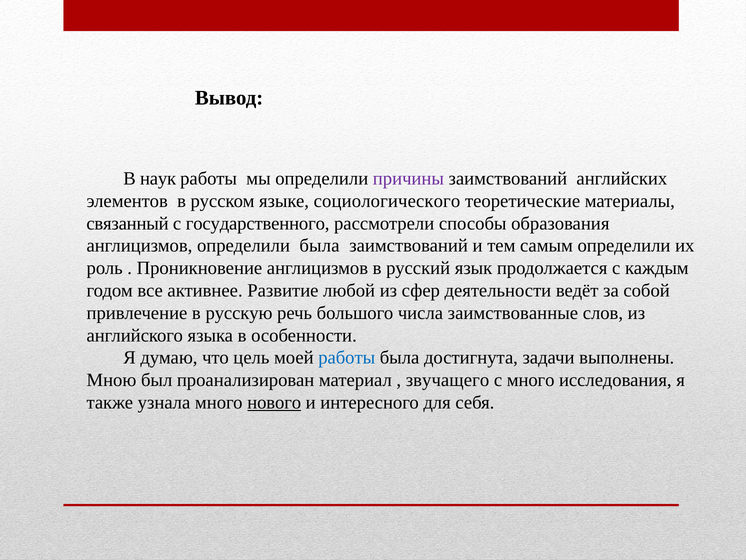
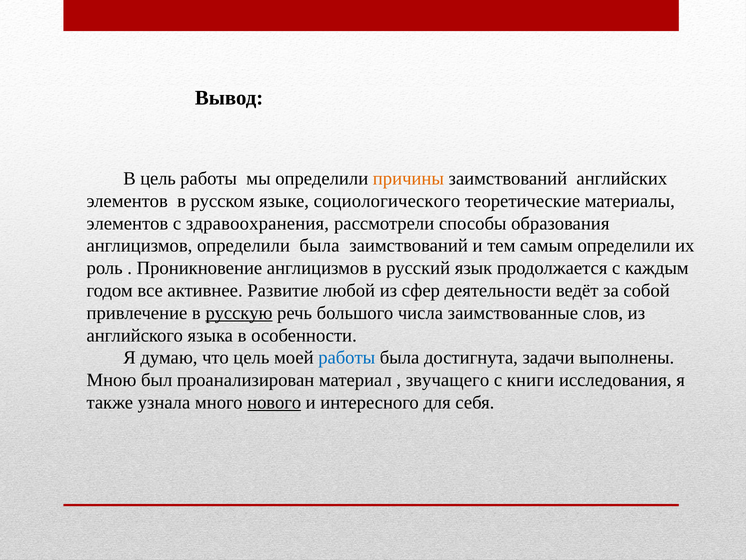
В наук: наук -> цель (158, 178)
причины colour: purple -> orange (408, 178)
связанный: связанный -> элементов (127, 223)
государственного: государственного -> здравоохранения (257, 223)
русскую underline: none -> present (239, 313)
с много: много -> книги (531, 380)
